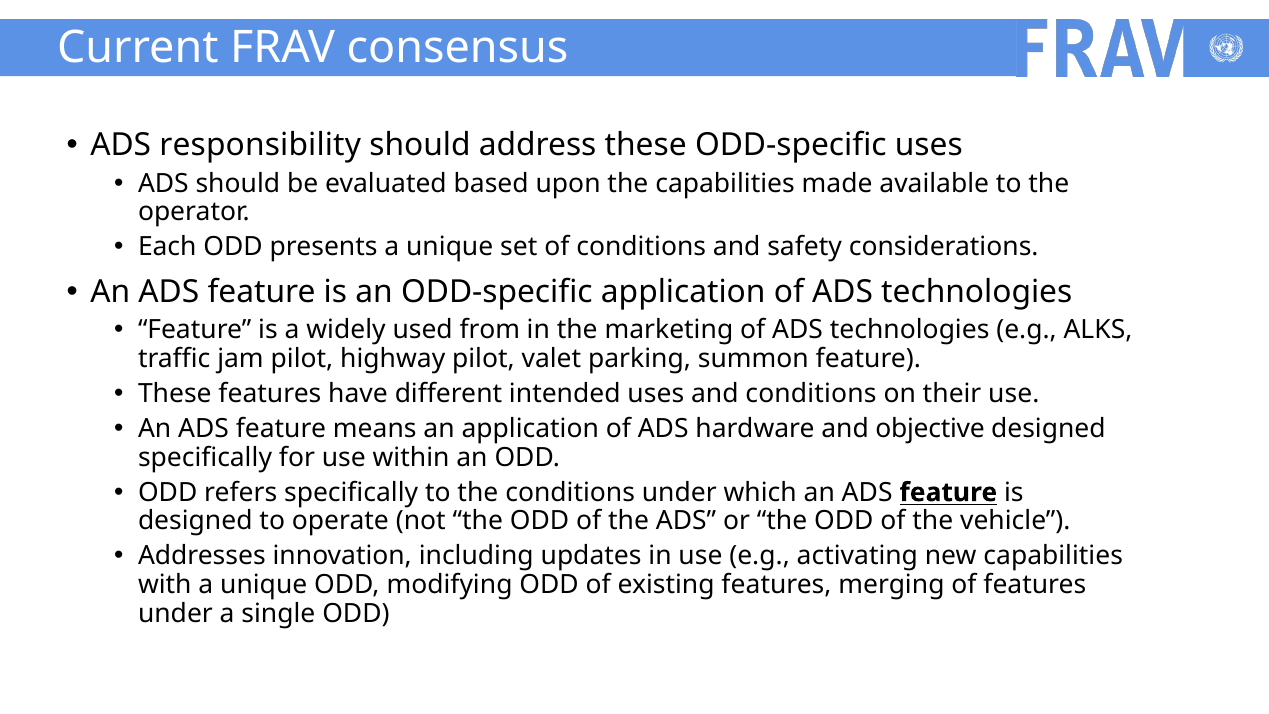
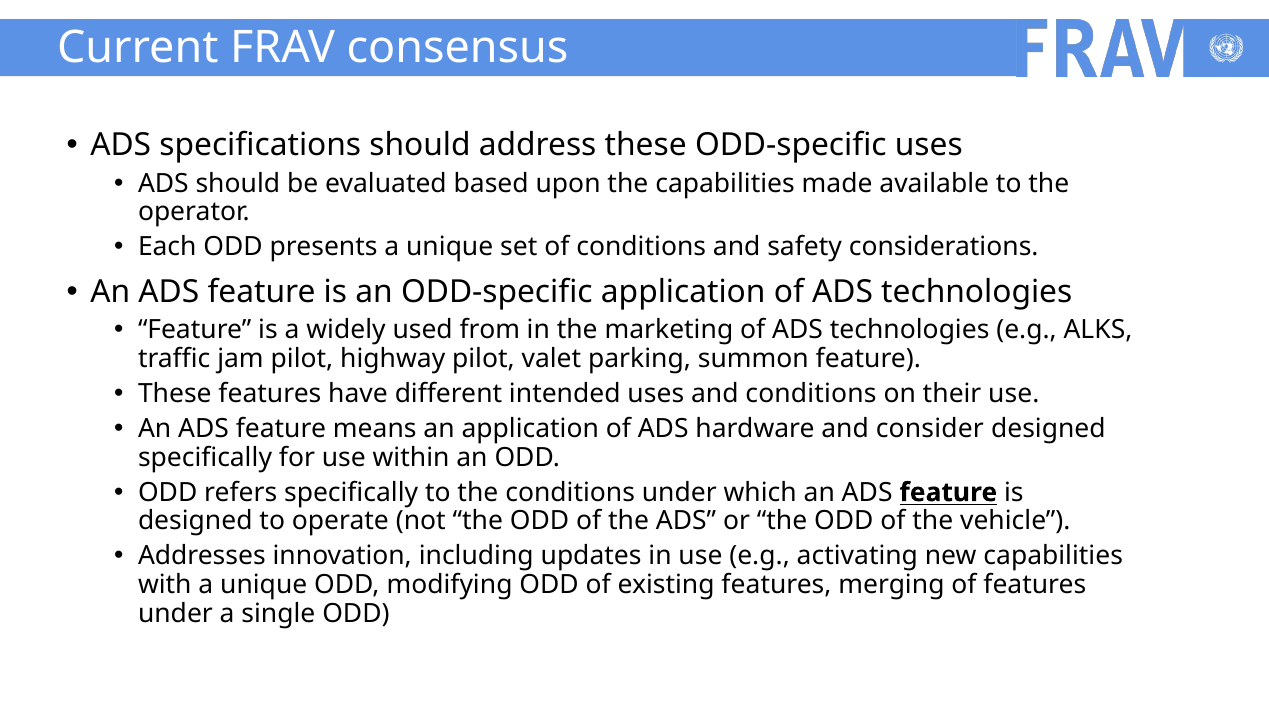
responsibility: responsibility -> specifications (260, 145)
objective: objective -> consider (930, 429)
